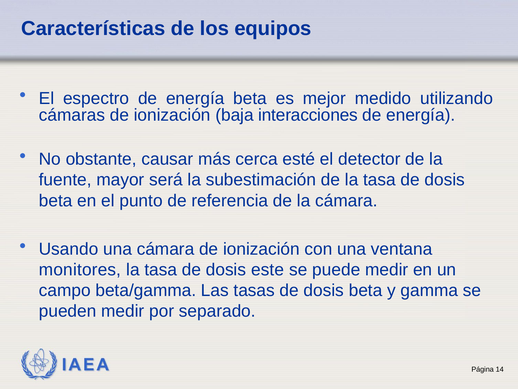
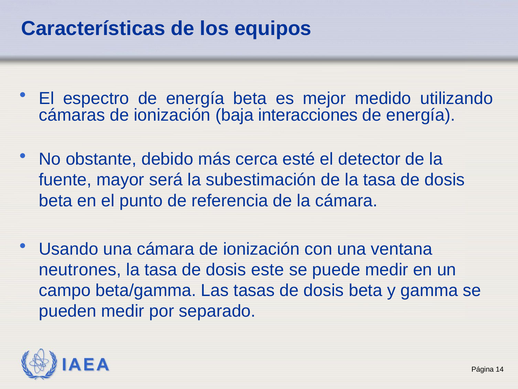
causar: causar -> debido (167, 159)
monitores: monitores -> neutrones (80, 269)
